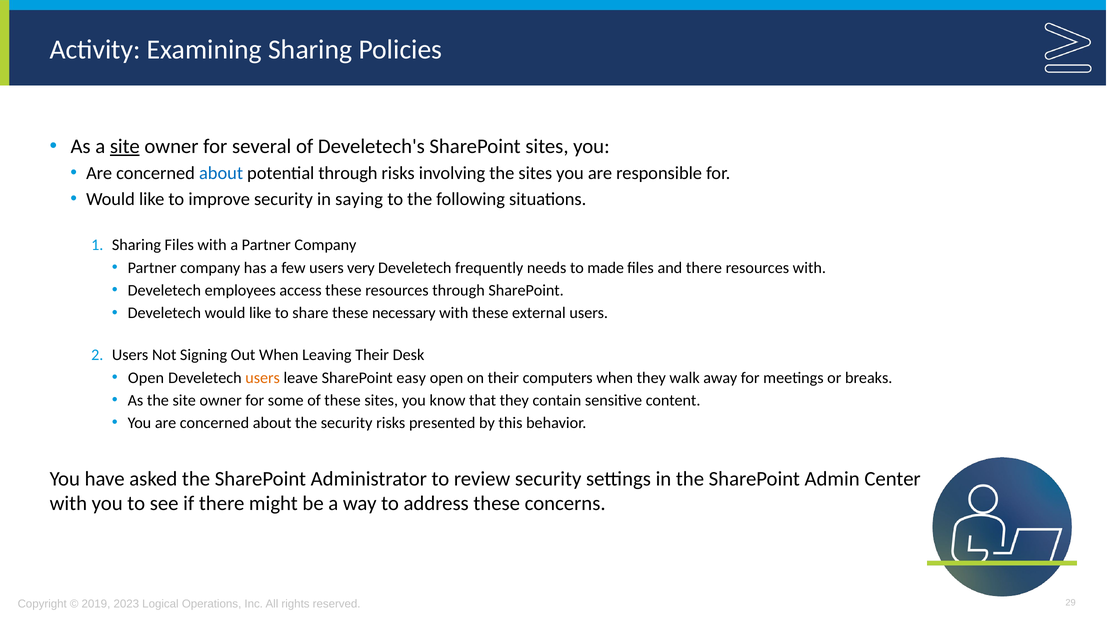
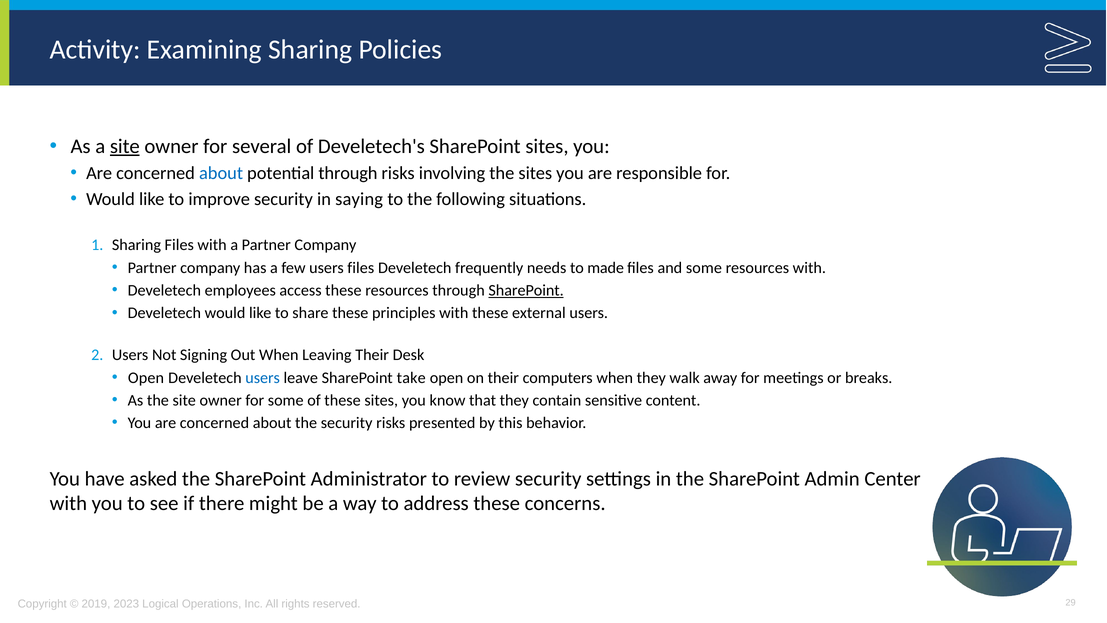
users very: very -> files (361, 268)
and there: there -> some (704, 268)
SharePoint underline: none -> present (526, 290)
necessary: necessary -> principles (404, 313)
users colour: orange -> blue (263, 377)
easy: easy -> take (411, 377)
